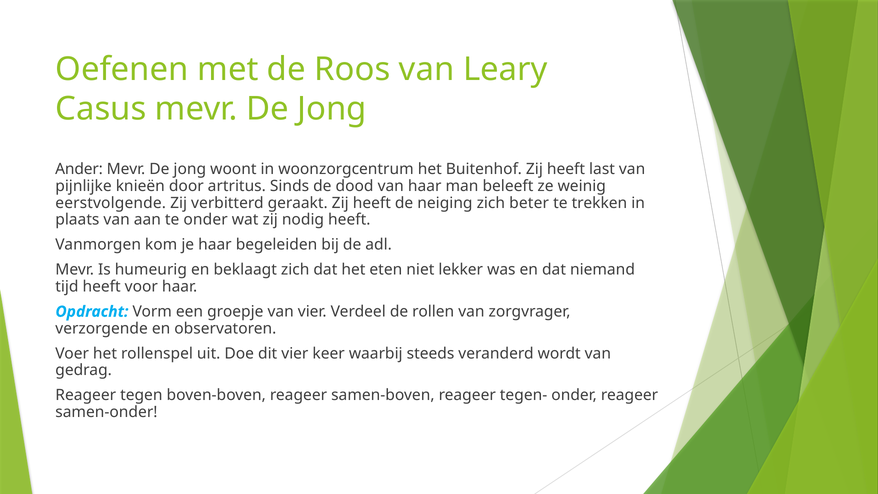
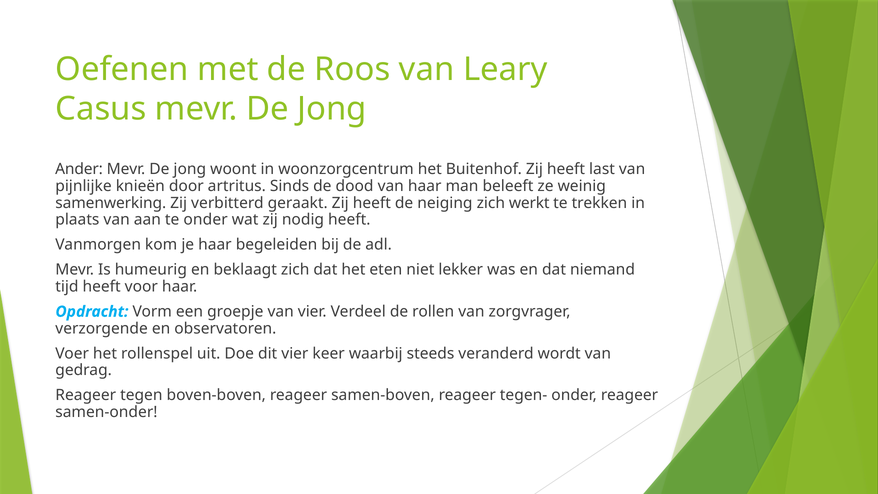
eerstvolgende: eerstvolgende -> samenwerking (111, 203)
beter: beter -> werkt (529, 203)
